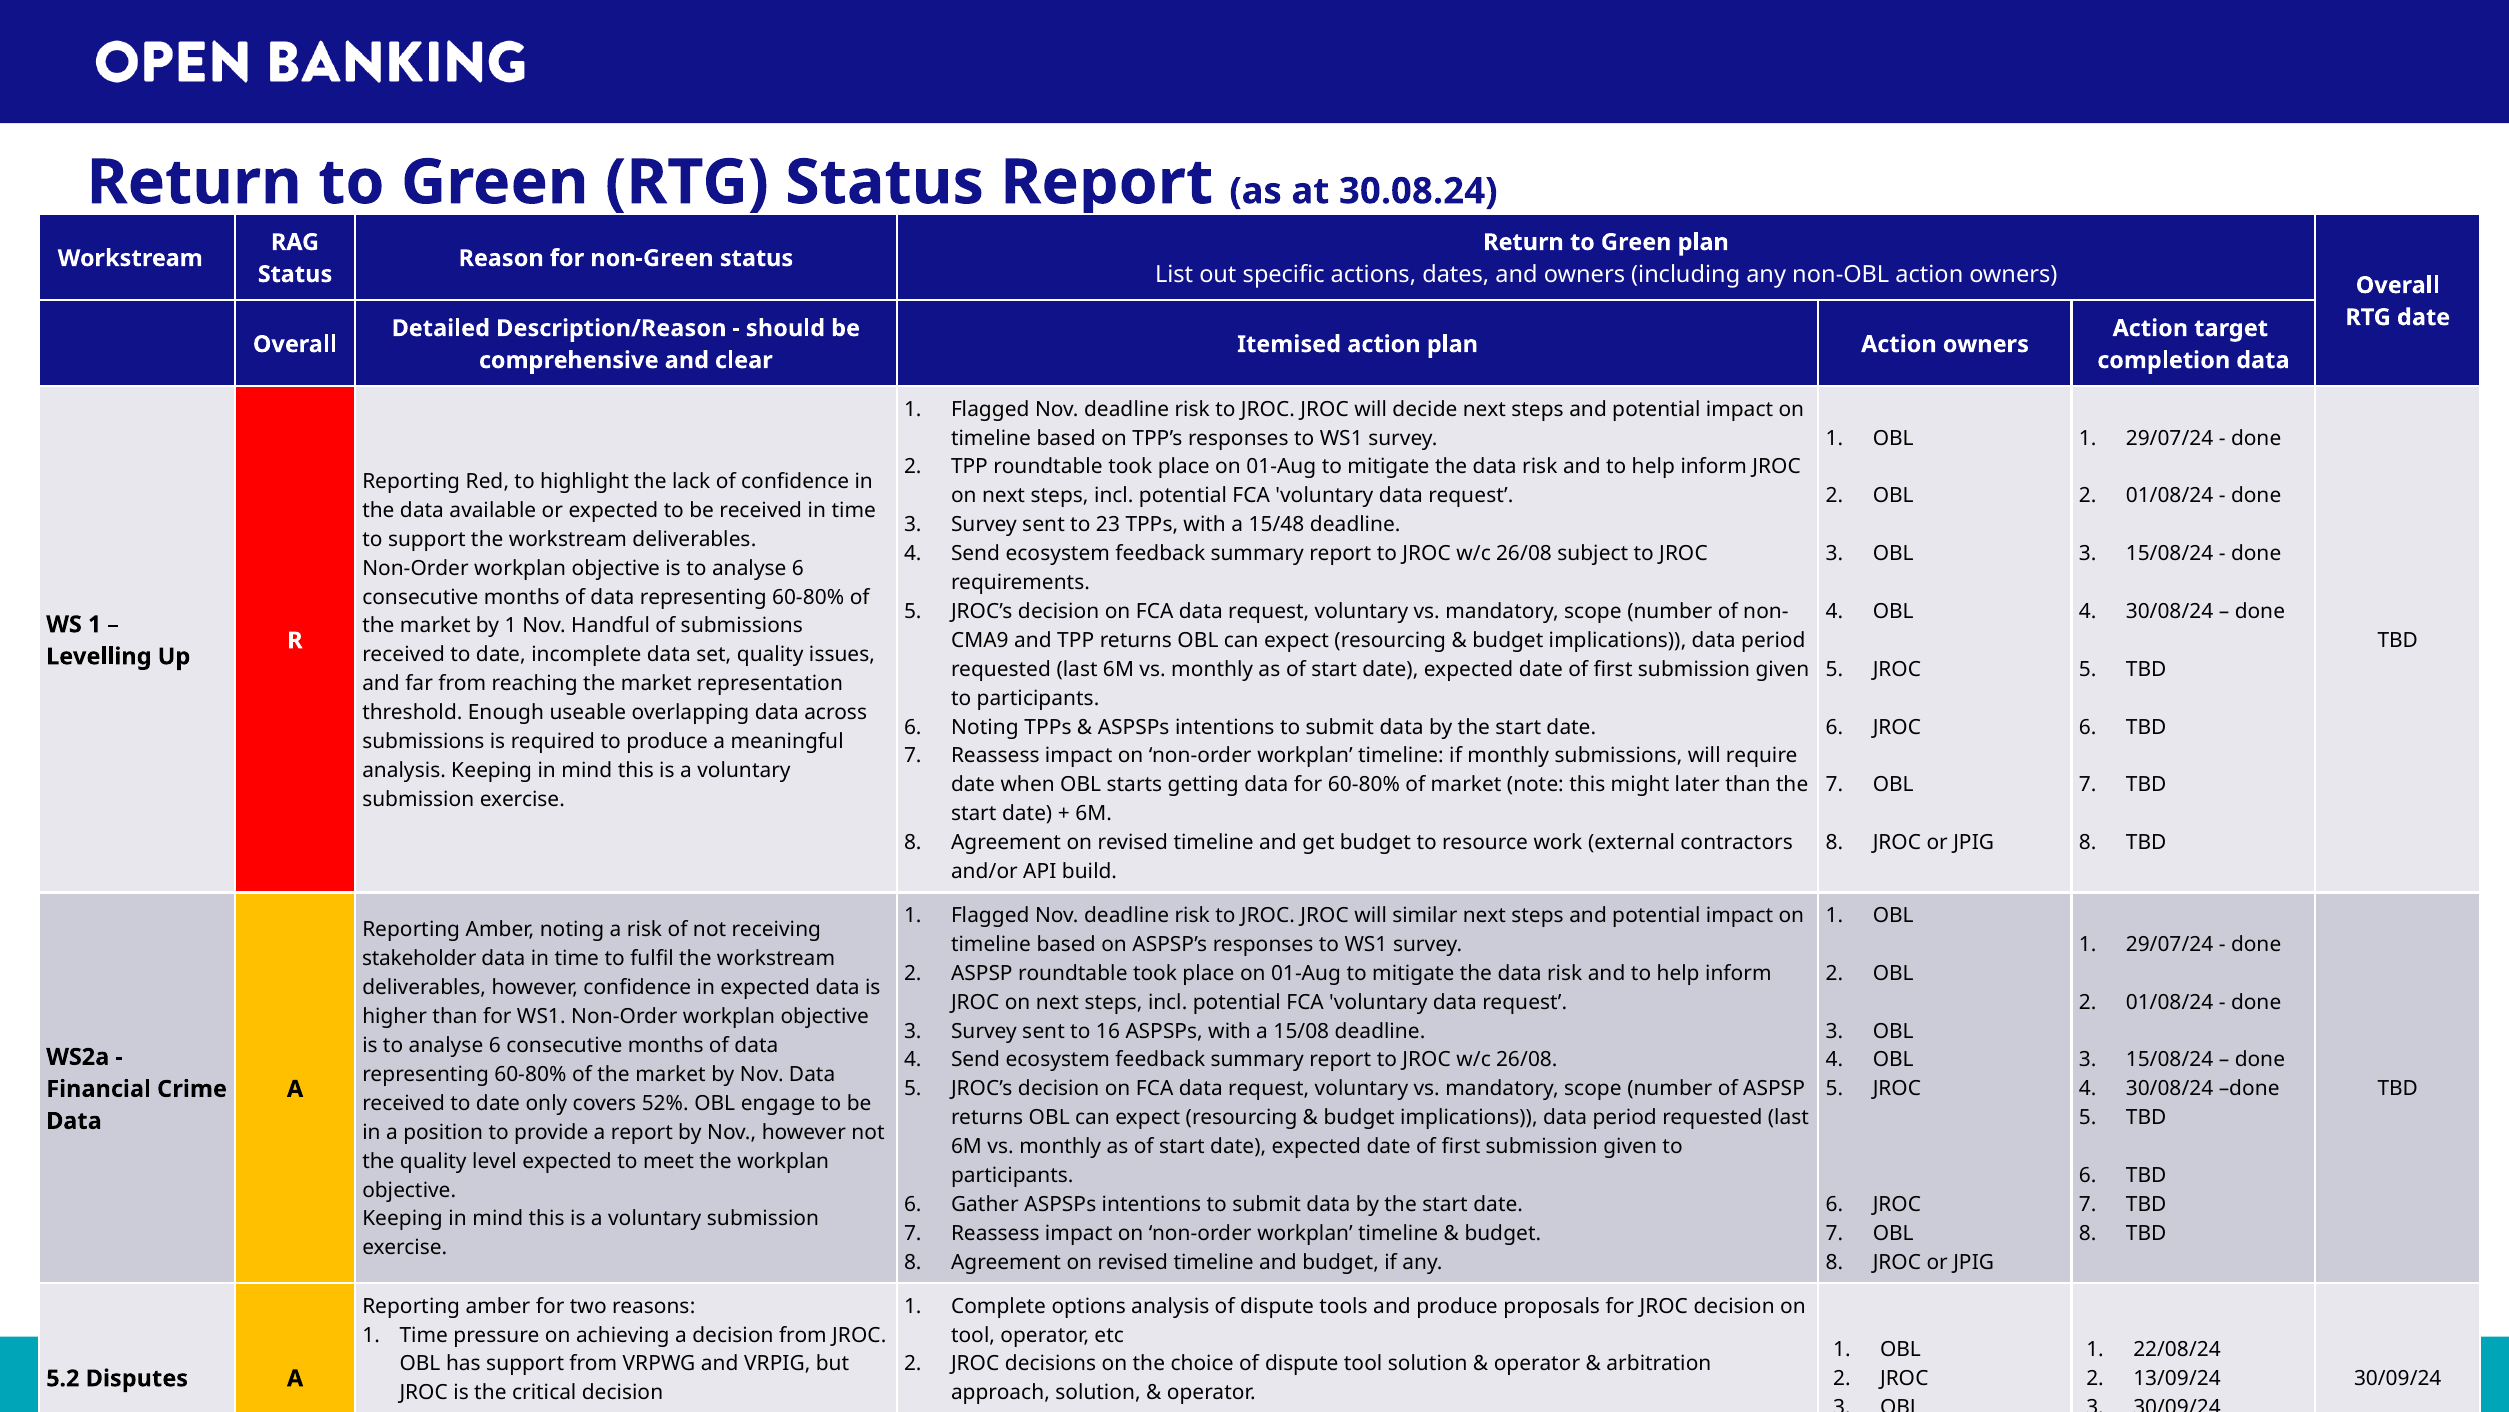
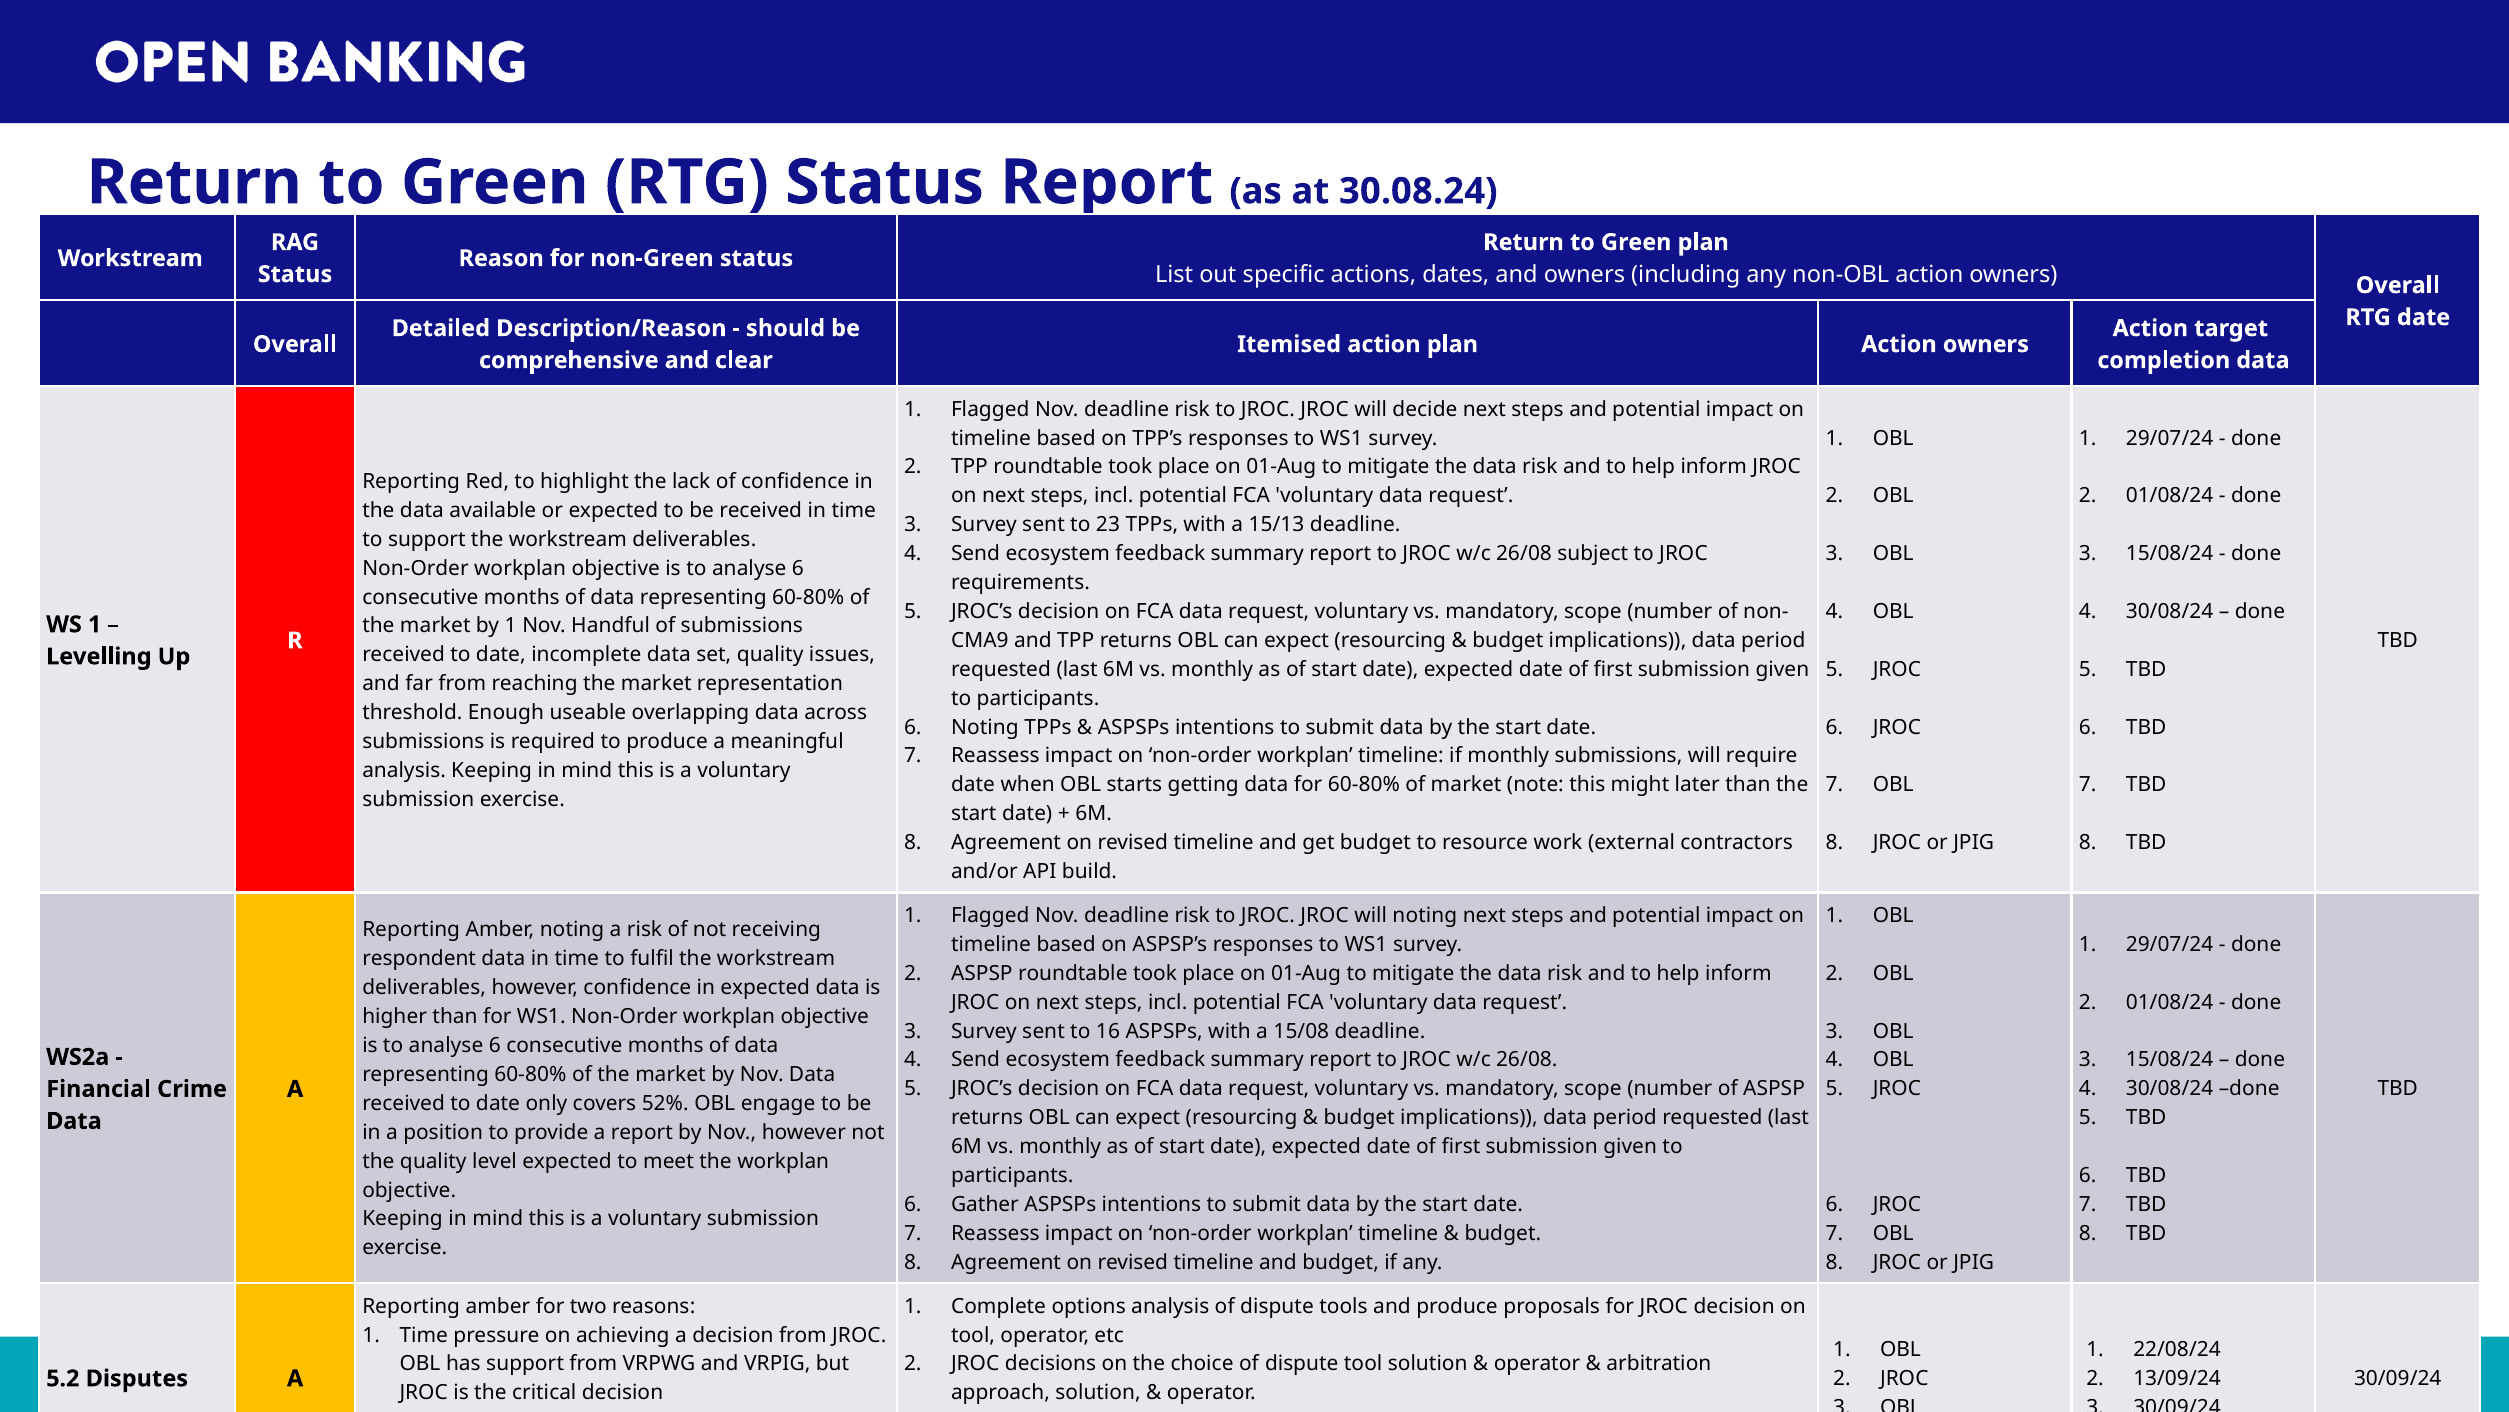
15/48: 15/48 -> 15/13 (1276, 525)
will similar: similar -> noting (1425, 915)
stakeholder: stakeholder -> respondent (419, 958)
